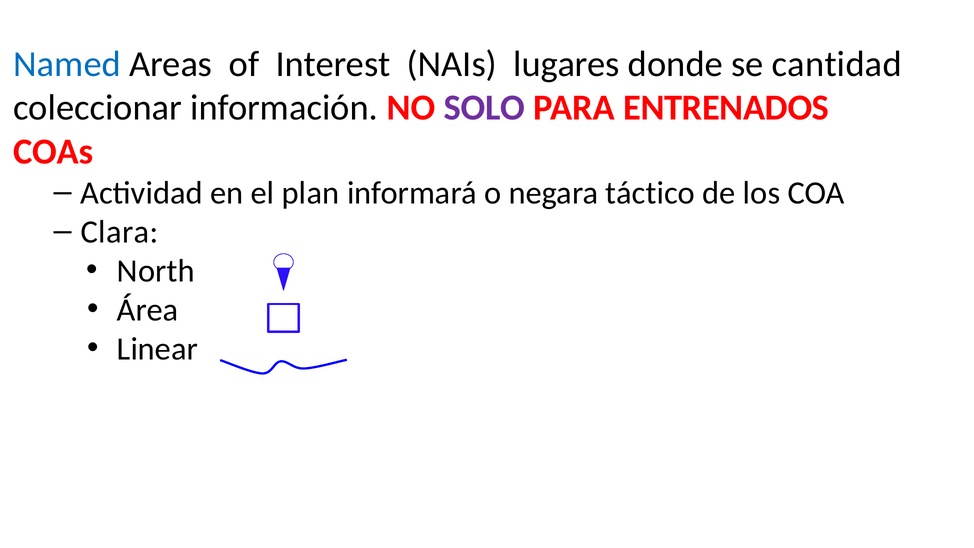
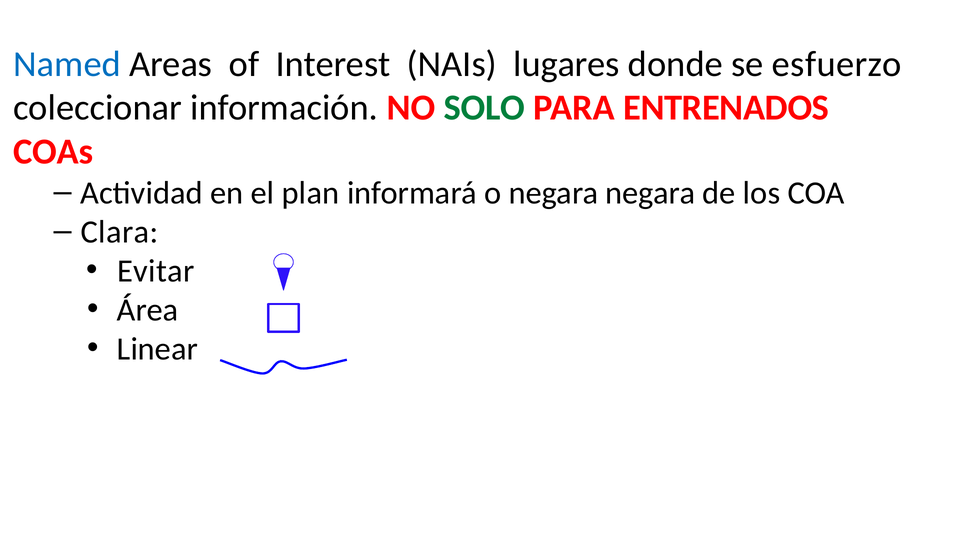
cantidad: cantidad -> esfuerzo (837, 64)
SOLO colour: purple -> green (484, 108)
negara táctico: táctico -> negara (650, 193)
North: North -> Evitar (156, 271)
